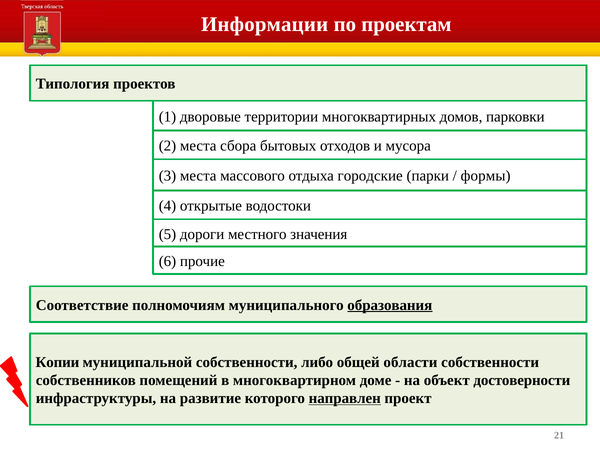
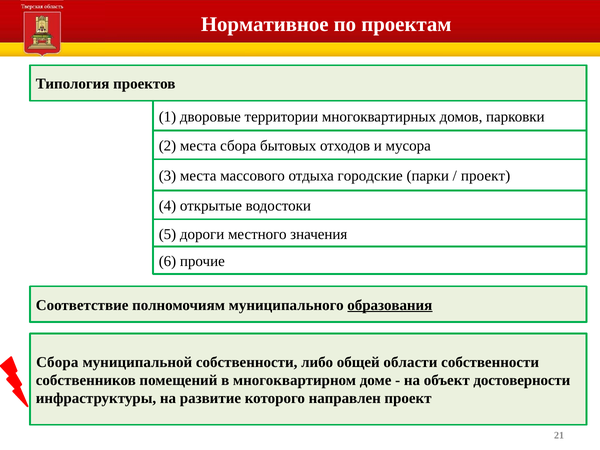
Информации: Информации -> Нормативное (265, 24)
формы: формы -> проект (486, 176)
Копии: Копии -> Сбора (57, 362)
направлен underline: present -> none (345, 398)
